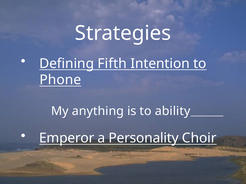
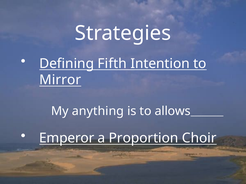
Phone: Phone -> Mirror (60, 80)
ability: ability -> allows (173, 111)
Personality: Personality -> Proportion (144, 138)
